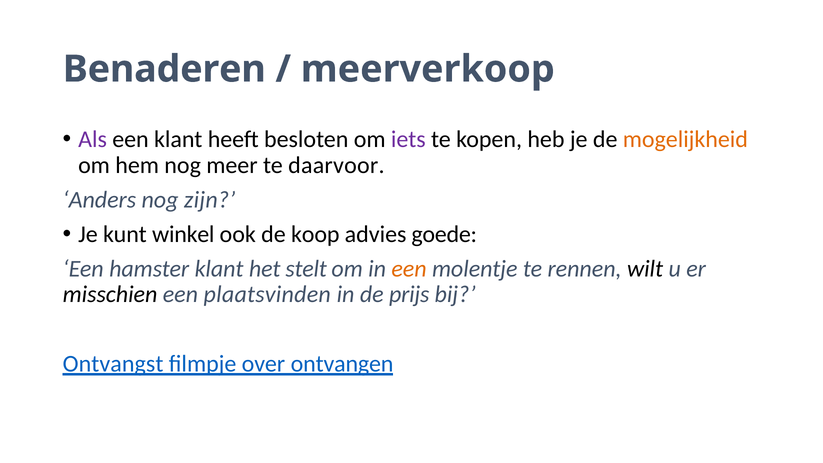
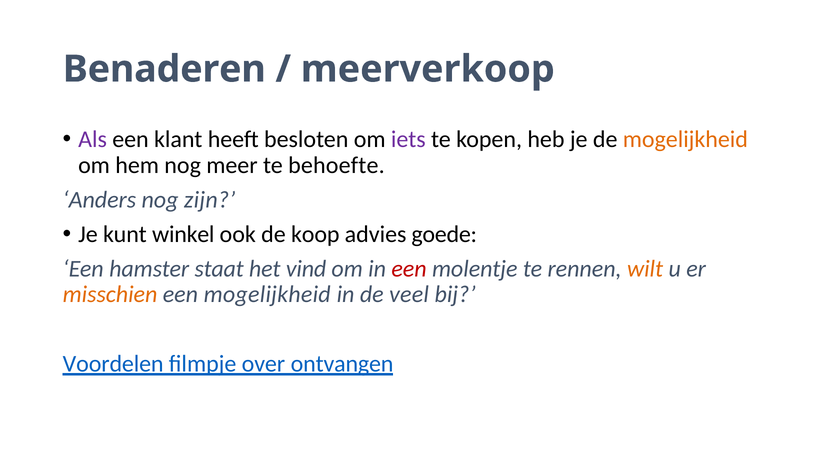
daarvoor: daarvoor -> behoefte (336, 165)
hamster klant: klant -> staat (219, 269)
stelt: stelt -> vind (306, 269)
een colour: orange -> red (409, 269)
wilt colour: black -> orange (645, 269)
misschien colour: black -> orange (110, 295)
een plaatsvinden: plaatsvinden -> mogelijkheid (267, 295)
prijs: prijs -> veel (409, 295)
Ontvangst: Ontvangst -> Voordelen (113, 364)
